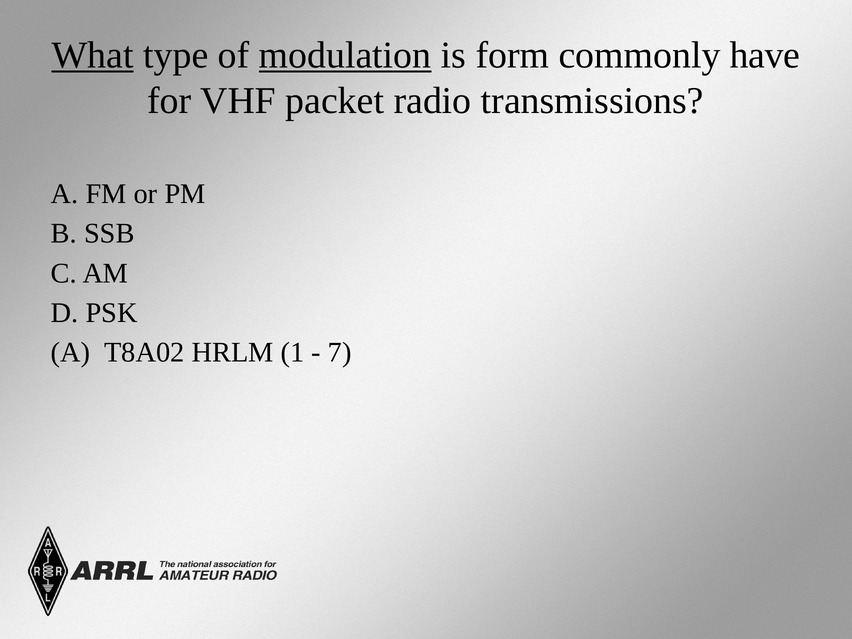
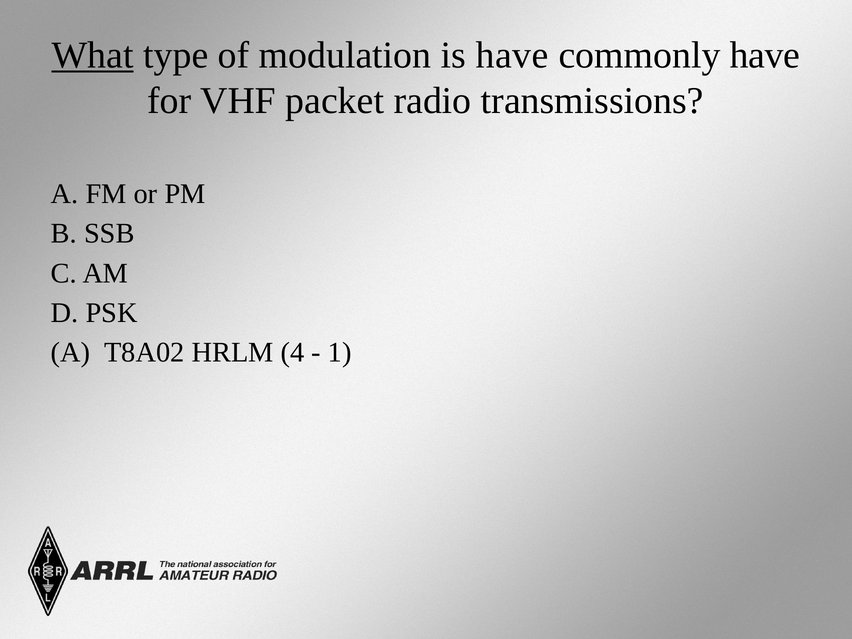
modulation underline: present -> none (345, 55)
is form: form -> have (512, 55)
1: 1 -> 4 (293, 353)
7: 7 -> 1 (340, 353)
